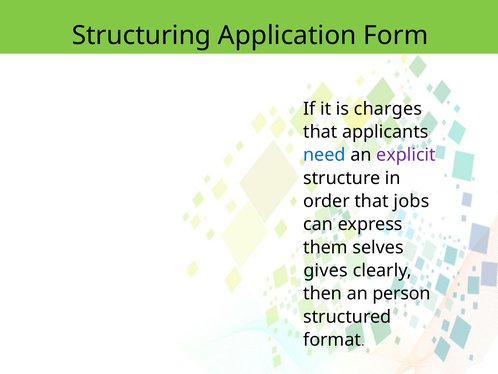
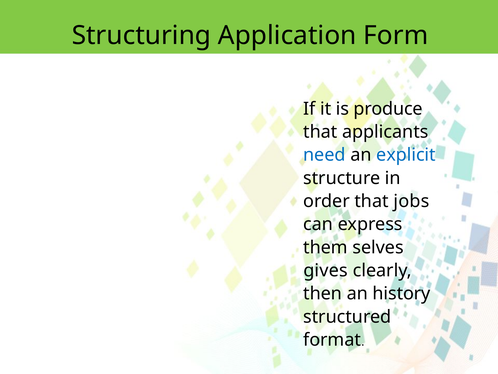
charges: charges -> produce (388, 109)
explicit colour: purple -> blue (406, 155)
person: person -> history (401, 293)
